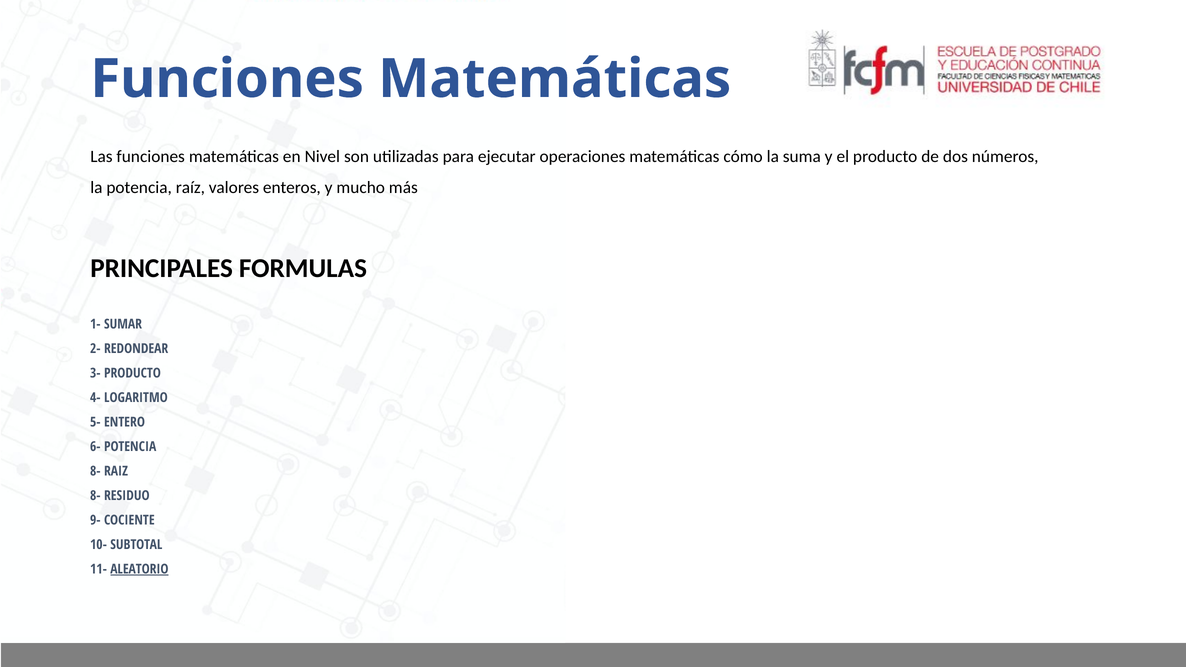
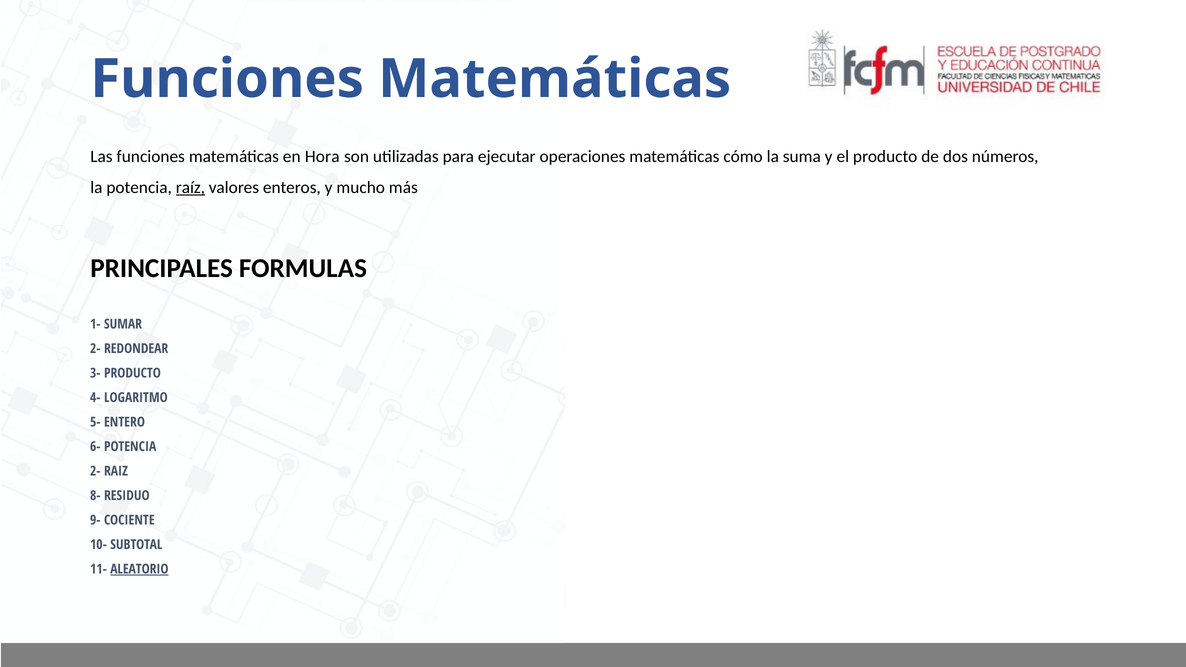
Nivel: Nivel -> Hora (322, 156)
raíz underline: none -> present (190, 188)
8-: 8- -> 2- (95, 471)
